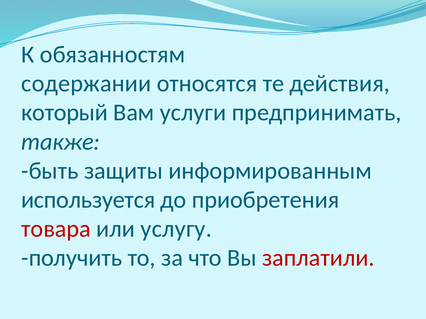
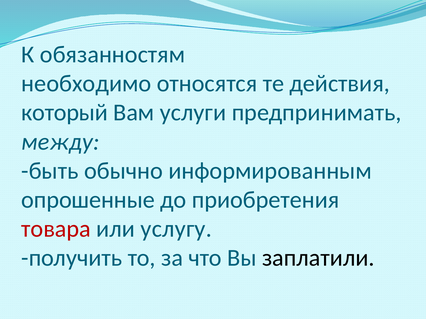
содержании: содержании -> необходимо (86, 84)
также: также -> между (60, 142)
защиты: защиты -> обычно (123, 171)
используется: используется -> опрошенные (88, 200)
заплатили colour: red -> black (318, 258)
